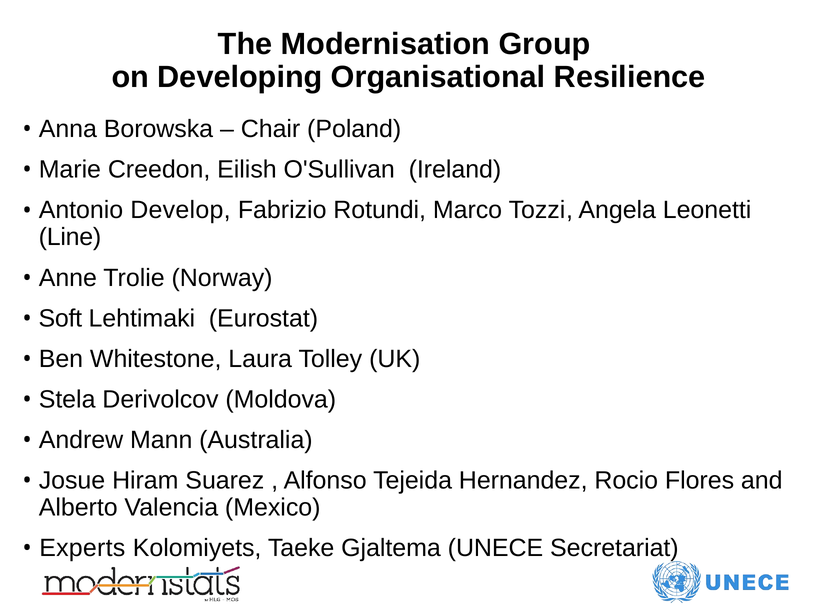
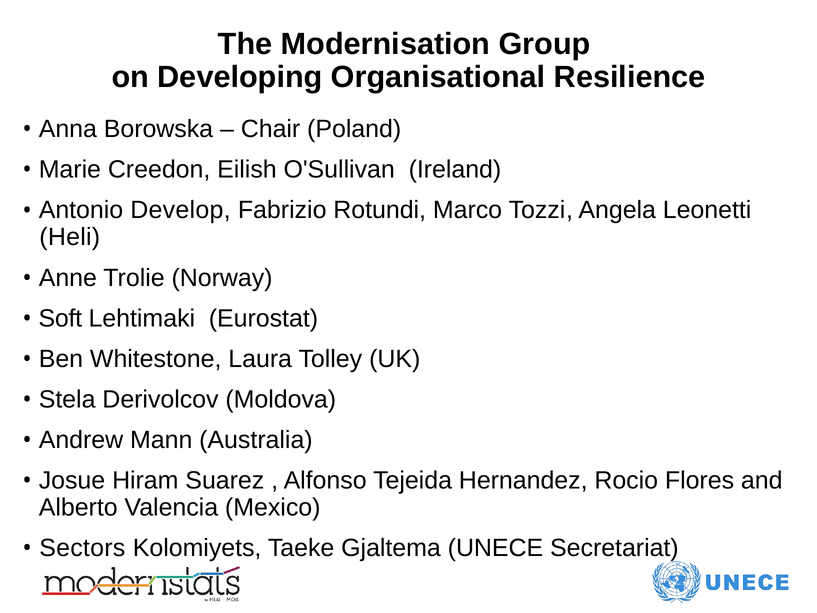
Line: Line -> Heli (70, 237)
Experts: Experts -> Sectors (82, 548)
